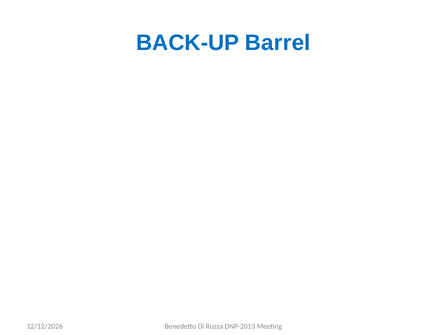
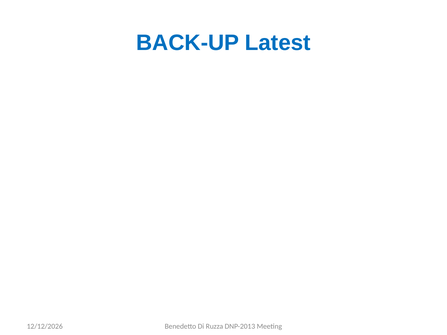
Barrel: Barrel -> Latest (278, 43)
